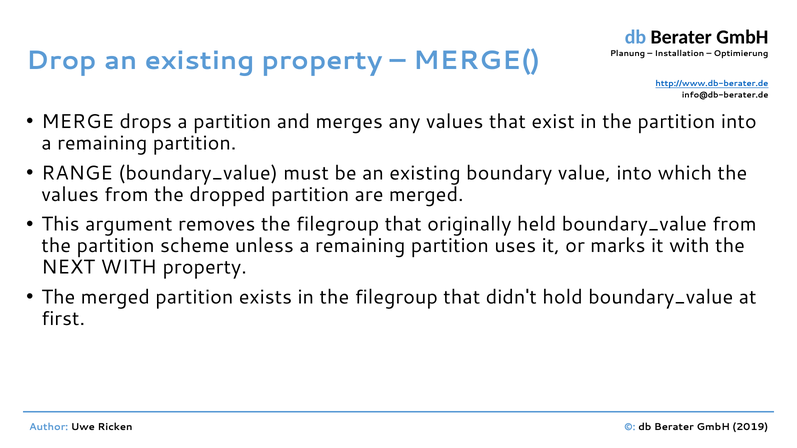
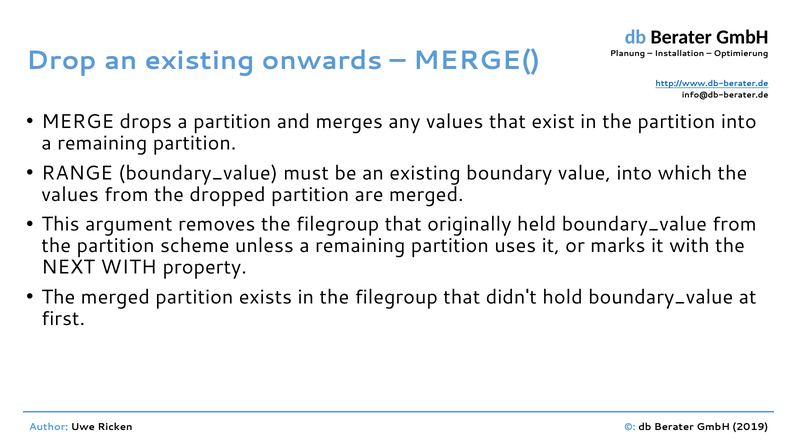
existing property: property -> onwards (322, 60)
